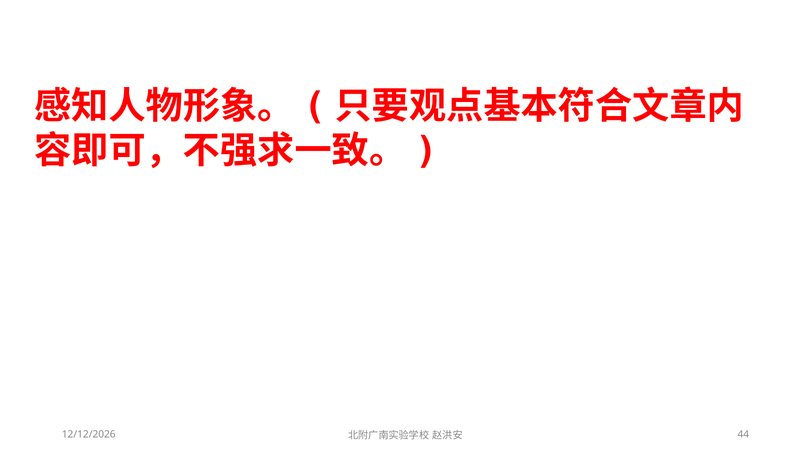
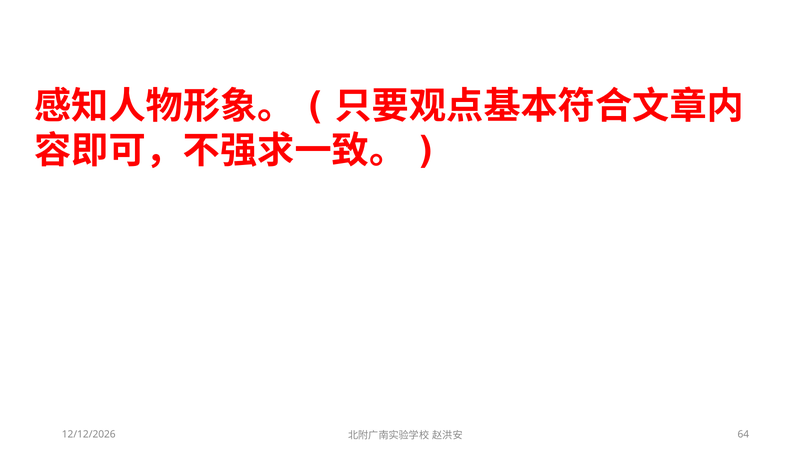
44: 44 -> 64 (743, 435)
